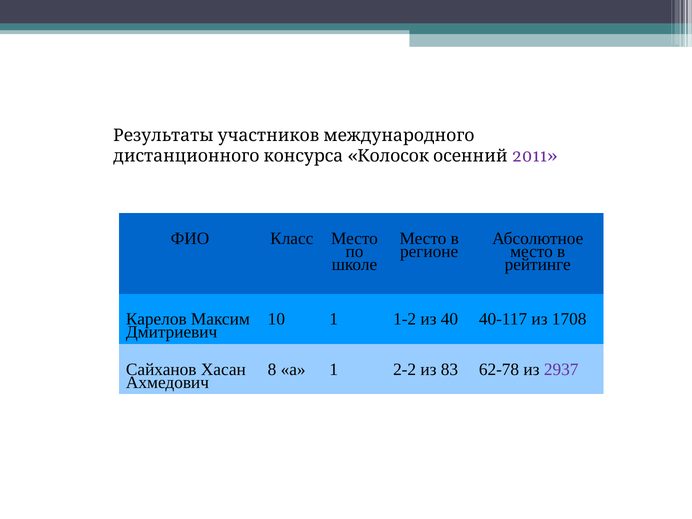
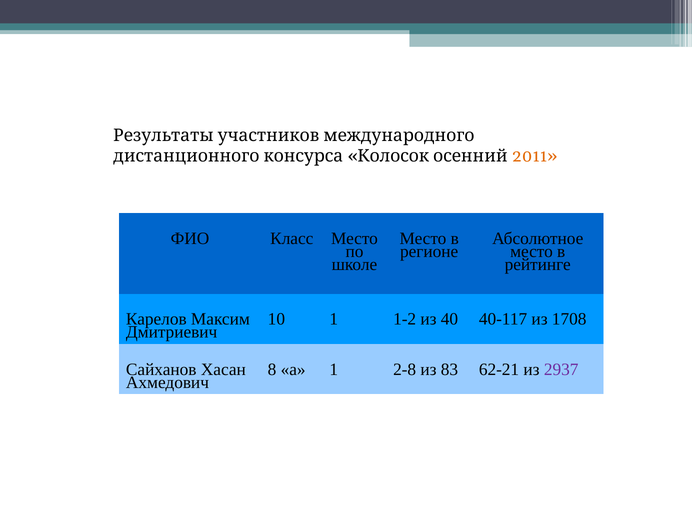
2011 colour: purple -> orange (535, 156)
2-2: 2-2 -> 2-8 (405, 369)
62-78: 62-78 -> 62-21 (499, 369)
